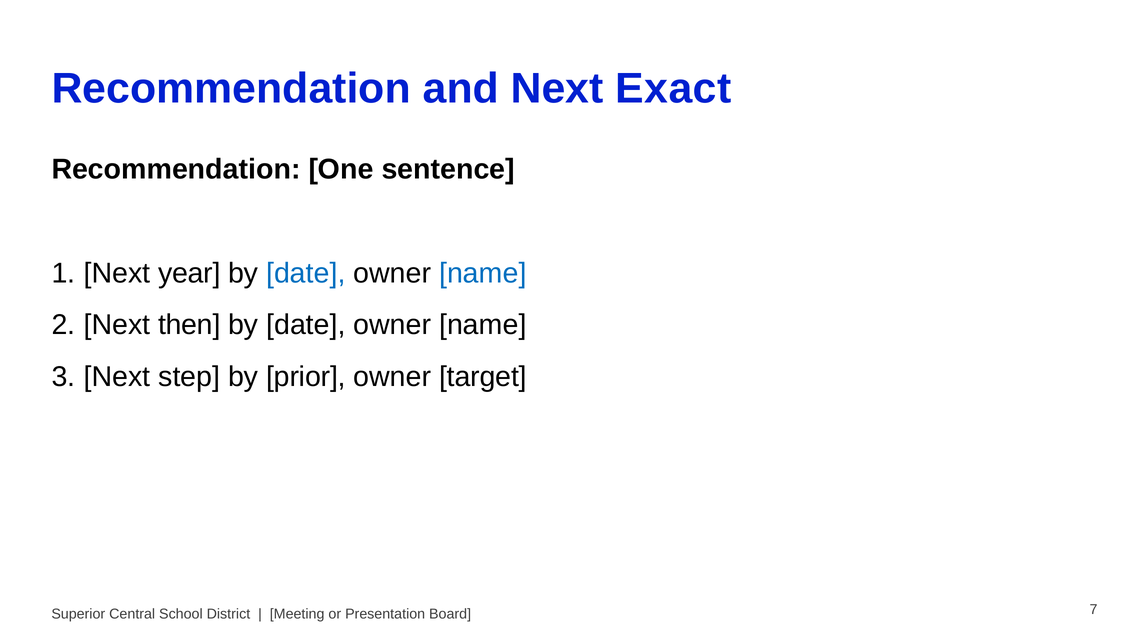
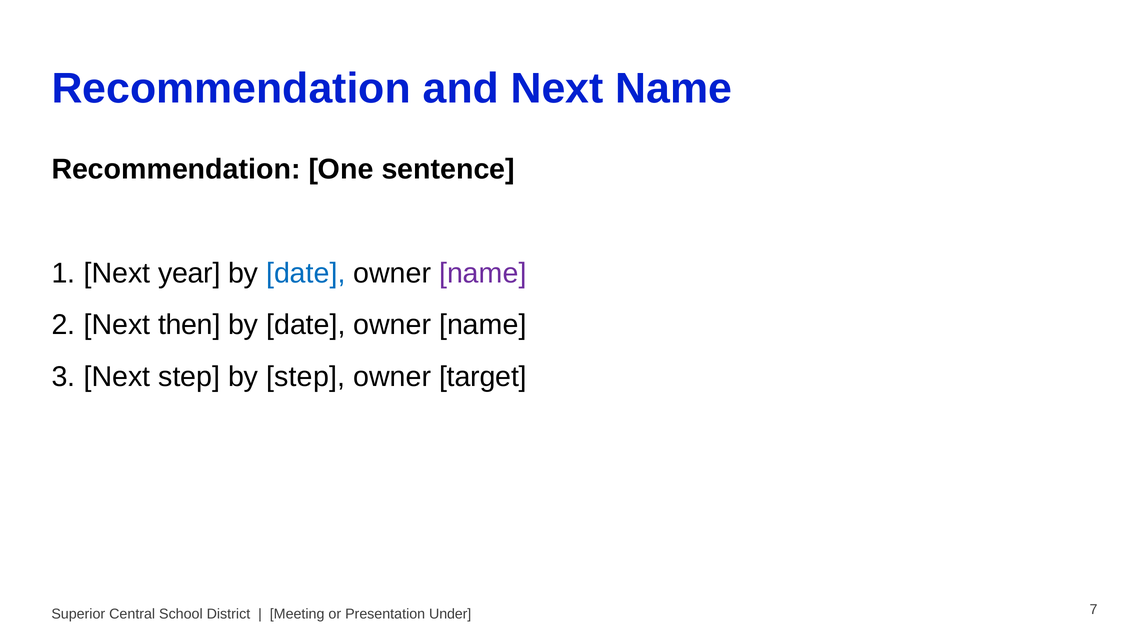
Next Exact: Exact -> Name (674, 89)
name colour: blue -> purple (483, 273)
by prior: prior -> step (306, 377)
Board: Board -> Under (450, 614)
